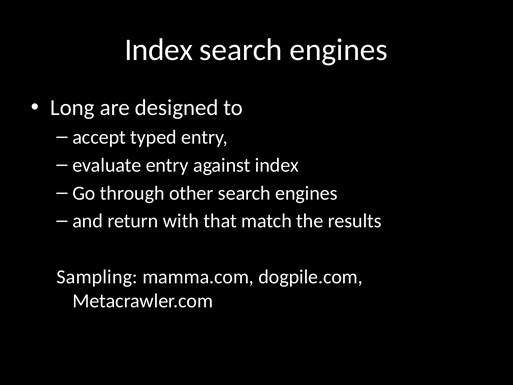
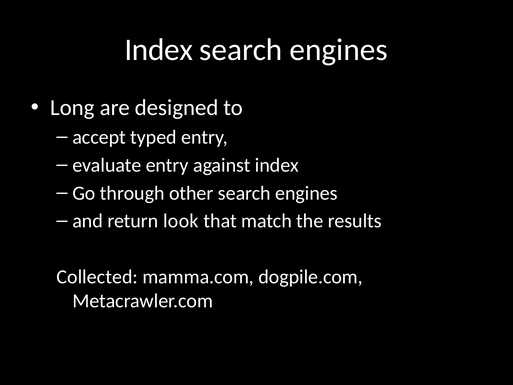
with: with -> look (181, 221)
Sampling: Sampling -> Collected (97, 277)
